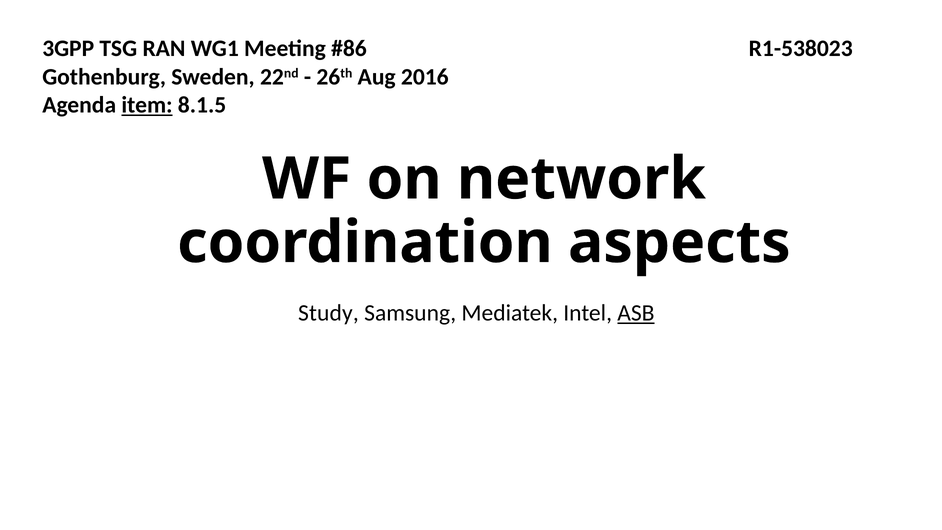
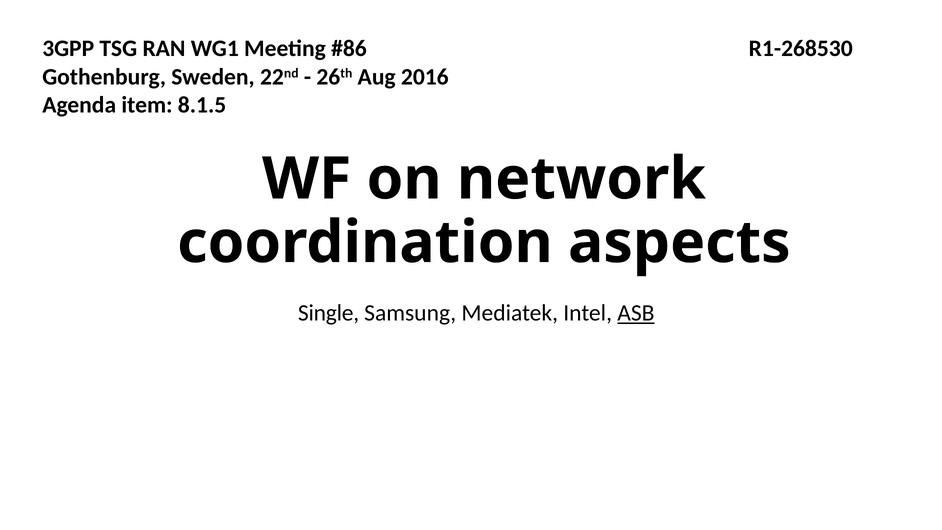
R1-538023: R1-538023 -> R1-268530 (801, 49)
item underline: present -> none (147, 105)
Study: Study -> Single (329, 313)
